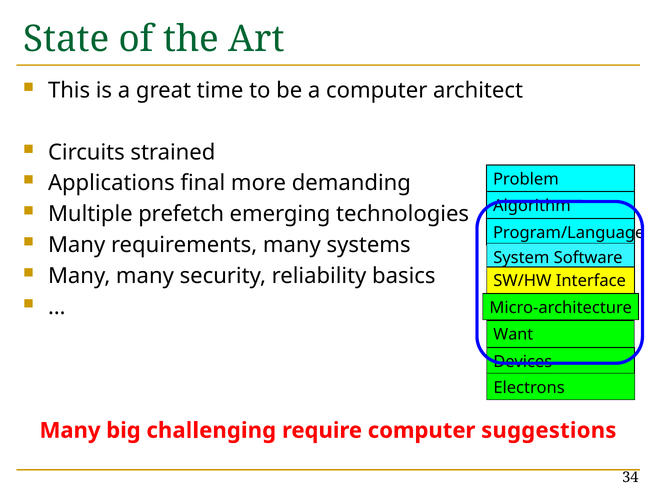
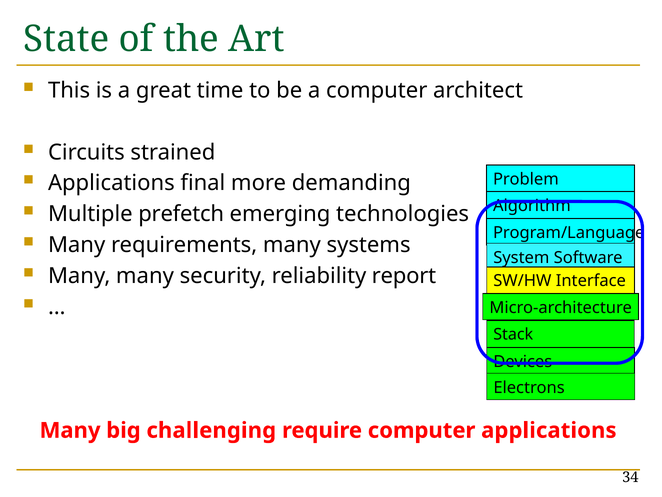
basics: basics -> report (404, 276)
Want: Want -> Stack (513, 334)
computer suggestions: suggestions -> applications (549, 430)
